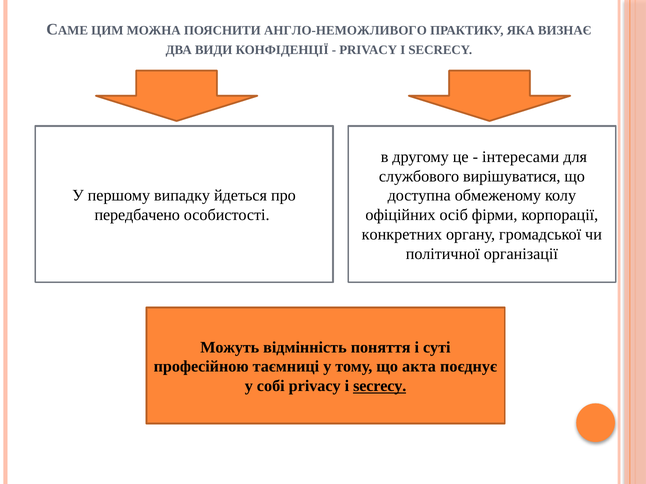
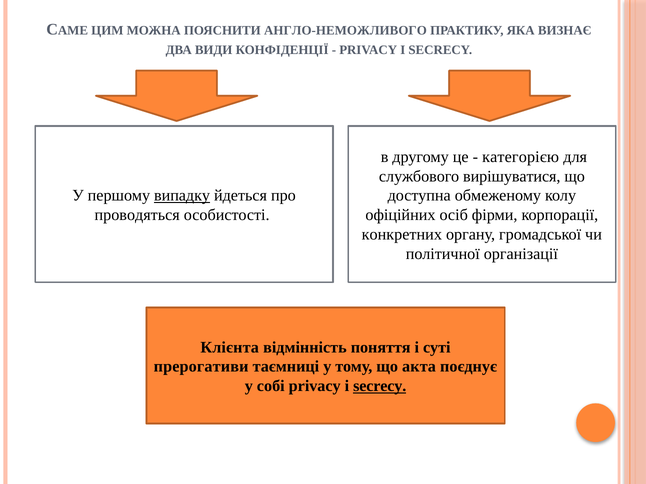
інтересами: інтересами -> категорією (521, 157)
випадку underline: none -> present (182, 196)
передбачено: передбачено -> проводяться (137, 215)
Можуть: Можуть -> Клієнта (230, 348)
професійною: професійною -> прерогативи (201, 367)
